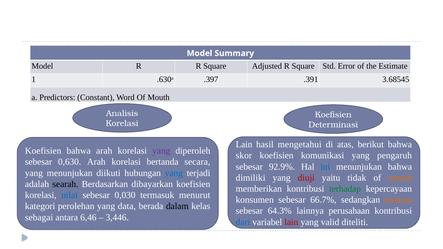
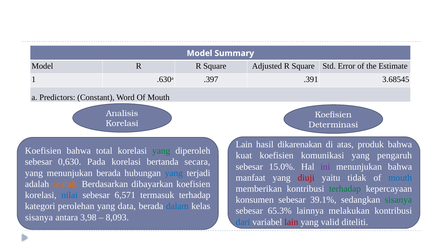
mengetahui: mengetahui -> dikarenakan (300, 145)
berikut: berikut -> produk (371, 145)
bahwa arah: arah -> total (104, 151)
yang colour: purple -> green (161, 151)
skor: skor -> kuat (244, 156)
0,630 Arah: Arah -> Pada (96, 162)
92.9%: 92.9% -> 15.0% (282, 167)
ini colour: blue -> purple (325, 167)
menunjukan diikuti: diikuti -> berada (109, 173)
dimiliki: dimiliki -> manfaat (251, 178)
mouth colour: orange -> blue (400, 178)
searah colour: black -> orange (65, 184)
0,030: 0,030 -> 6,571 (125, 195)
termasuk menurut: menurut -> terhadap (195, 195)
66.7%: 66.7% -> 39.1% (323, 200)
sisanya colour: orange -> green (398, 200)
dalam colour: black -> blue (177, 206)
64.3%: 64.3% -> 65.3% (280, 211)
perusahaan: perusahaan -> melakukan (349, 211)
sebagai: sebagai -> sisanya (39, 217)
6,46: 6,46 -> 3,98 (88, 217)
3,446: 3,446 -> 8,093 (117, 217)
